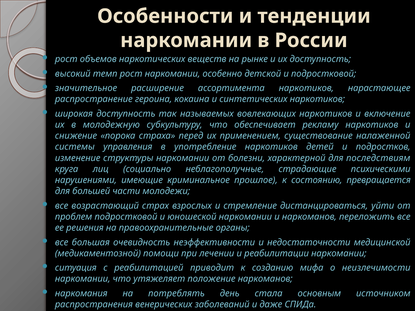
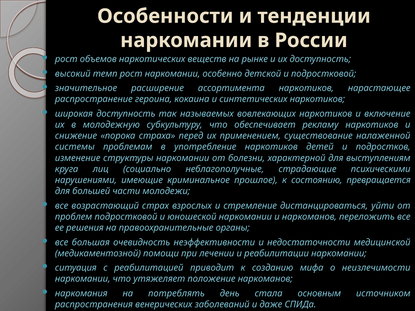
управления: управления -> проблемам (128, 147)
последствиям: последствиям -> выступлениям (378, 158)
